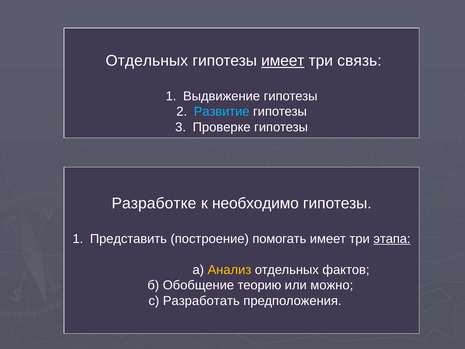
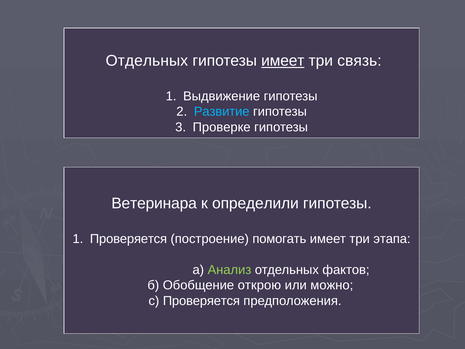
Разработке: Разработке -> Ветеринара (154, 203)
необходимо: необходимо -> определили (255, 203)
Представить: Представить -> Проверяется (128, 239)
этапа underline: present -> none (392, 239)
Анализ colour: yellow -> light green (229, 270)
теорию: теорию -> открою (259, 285)
с Разработать: Разработать -> Проверяется (201, 301)
